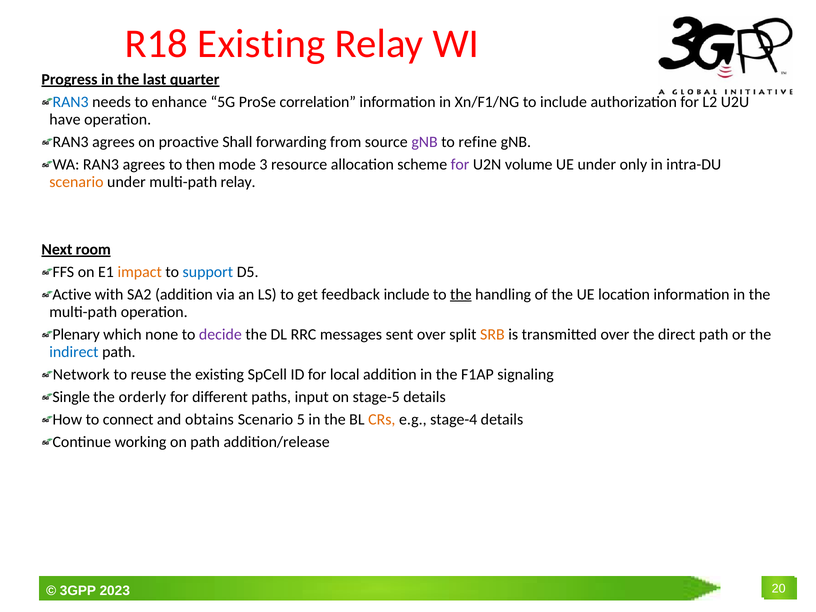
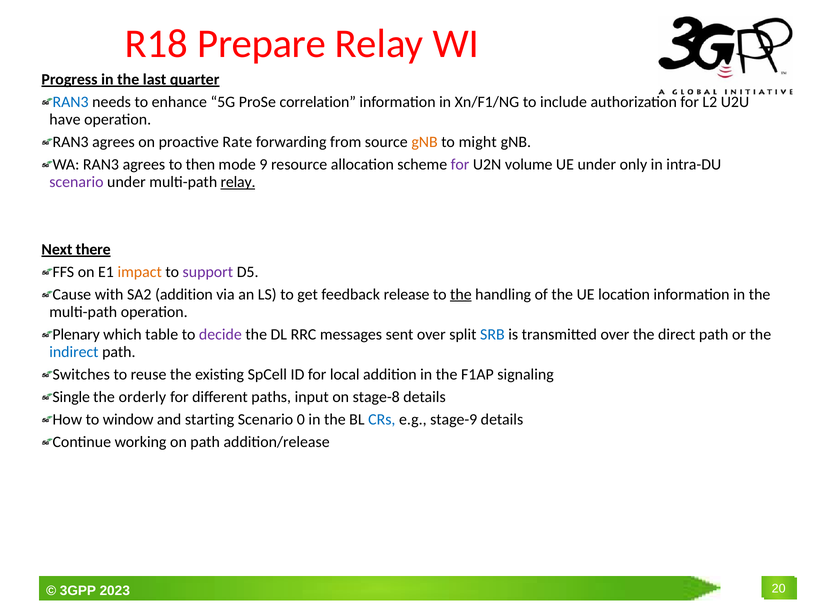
R18 Existing: Existing -> Prepare (262, 44)
Shall: Shall -> Rate (237, 142)
gNB colour: purple -> orange (425, 142)
refine: refine -> might (478, 142)
3: 3 -> 9 (263, 164)
scenario colour: orange -> purple (76, 182)
relay underline: none -> present (238, 182)
room: room -> there (93, 249)
support colour: blue -> purple (208, 272)
Active: Active -> Cause (72, 294)
feedback include: include -> release (407, 294)
none: none -> table (162, 335)
SRB colour: orange -> blue (492, 335)
Network: Network -> Switches (81, 375)
stage-5: stage-5 -> stage-8 (376, 397)
connect: connect -> window (128, 420)
obtains: obtains -> starting (210, 420)
5: 5 -> 0 (301, 420)
CRs colour: orange -> blue (382, 420)
stage-4: stage-4 -> stage-9 (454, 420)
